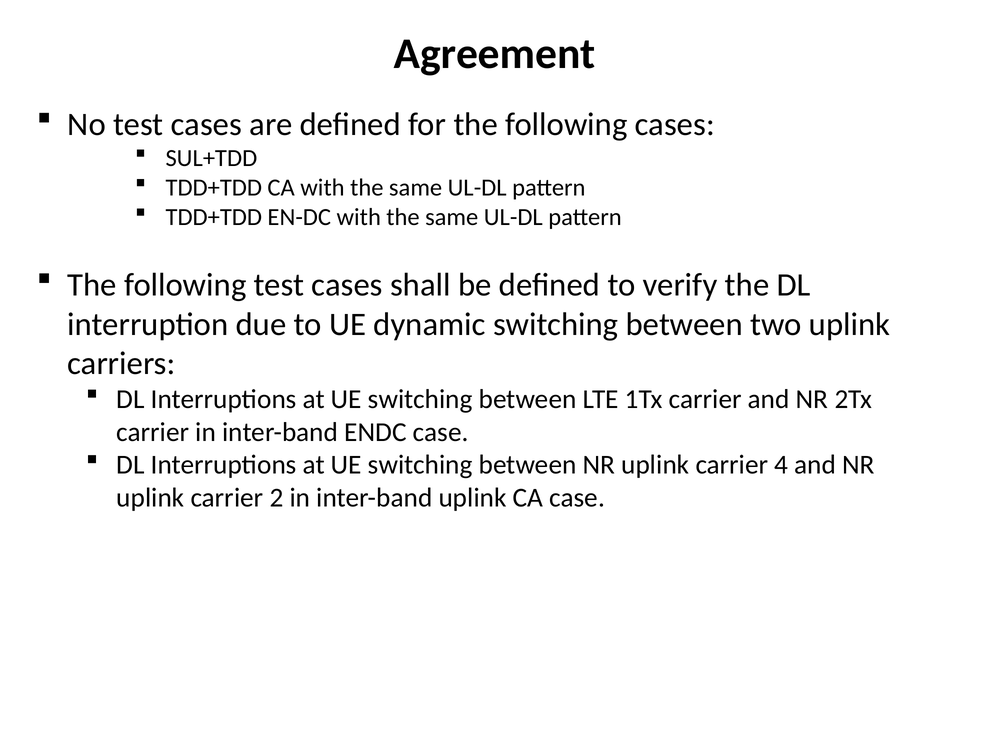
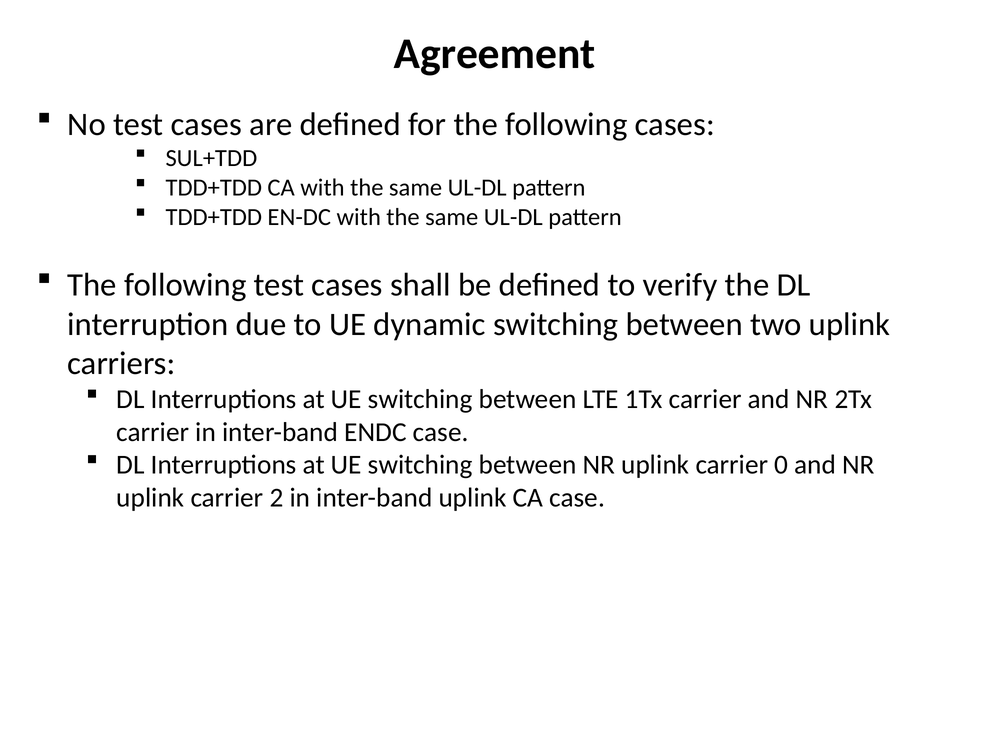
4: 4 -> 0 (781, 464)
